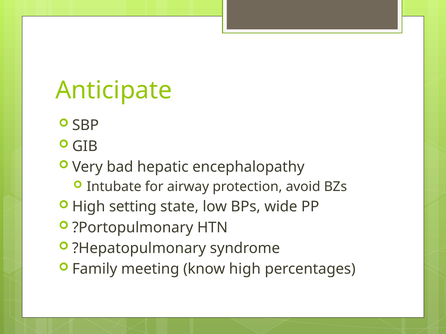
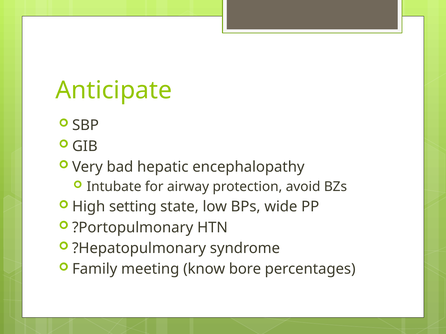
know high: high -> bore (245, 269)
